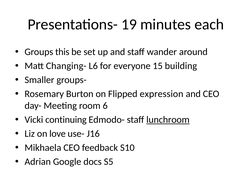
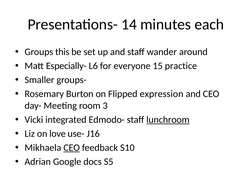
19: 19 -> 14 (129, 24)
Changing-: Changing- -> Especially- (66, 66)
building: building -> practice (181, 66)
6: 6 -> 3 (105, 106)
continuing: continuing -> integrated (66, 120)
CEO underline: none -> present (72, 148)
